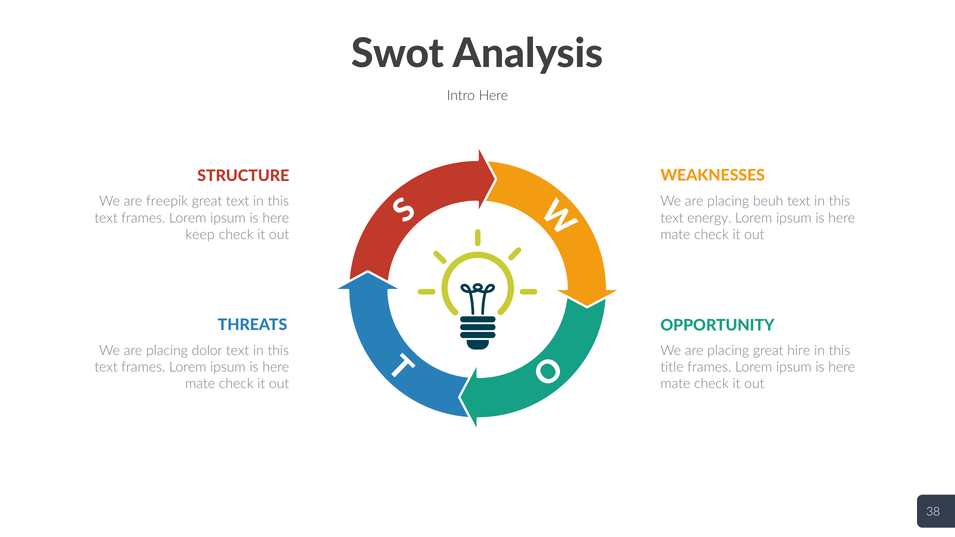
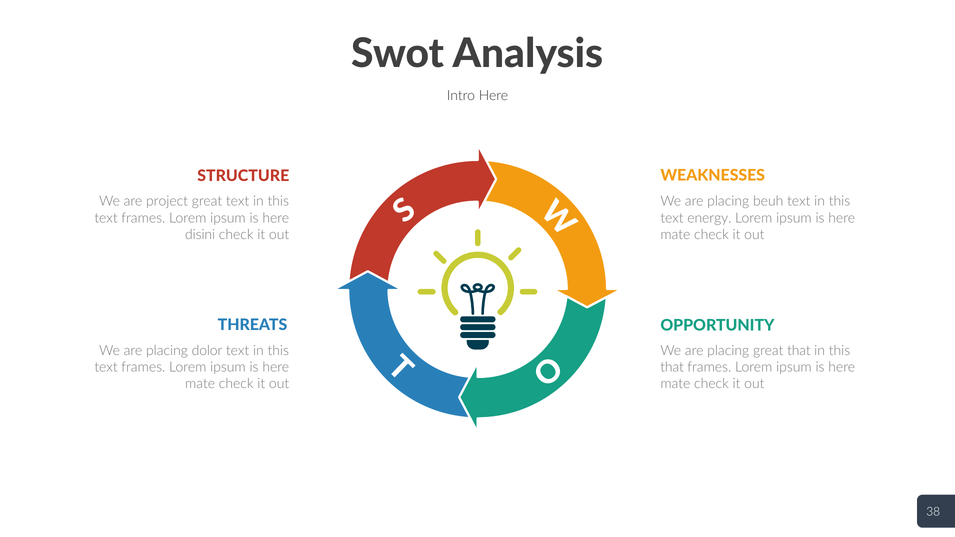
freepik: freepik -> project (167, 201)
keep: keep -> disini (200, 235)
great hire: hire -> that (799, 351)
title: title -> that (672, 367)
